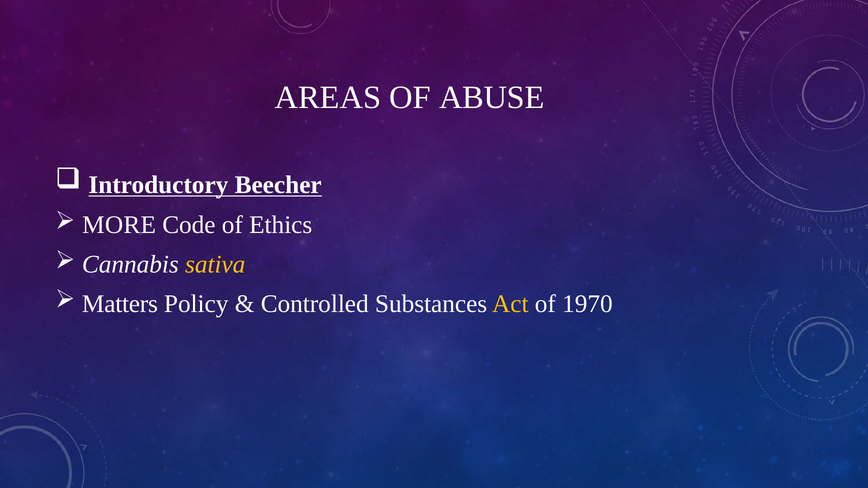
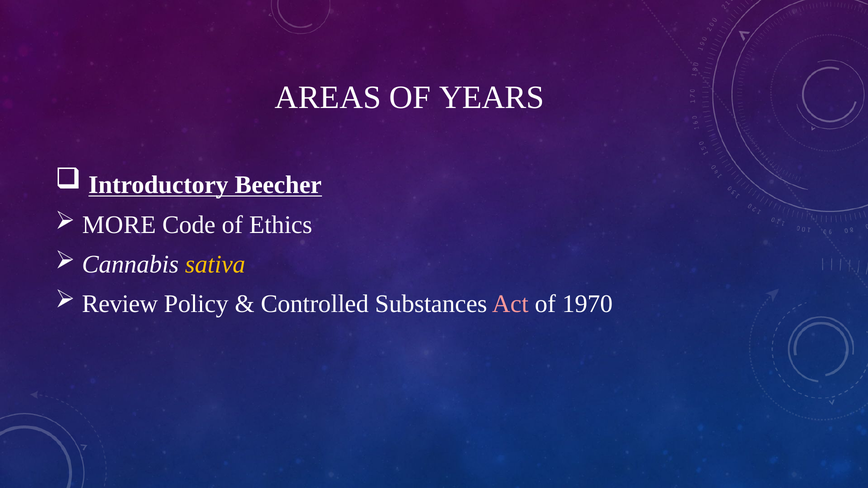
ABUSE: ABUSE -> YEARS (492, 97)
Matters: Matters -> Review (120, 304)
Act colour: yellow -> pink (510, 304)
